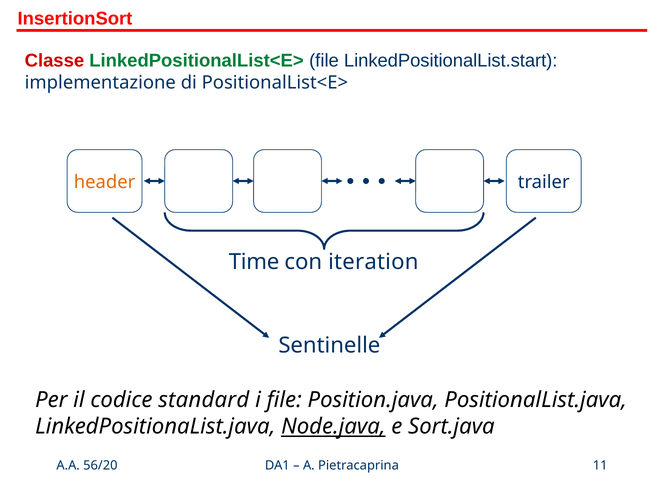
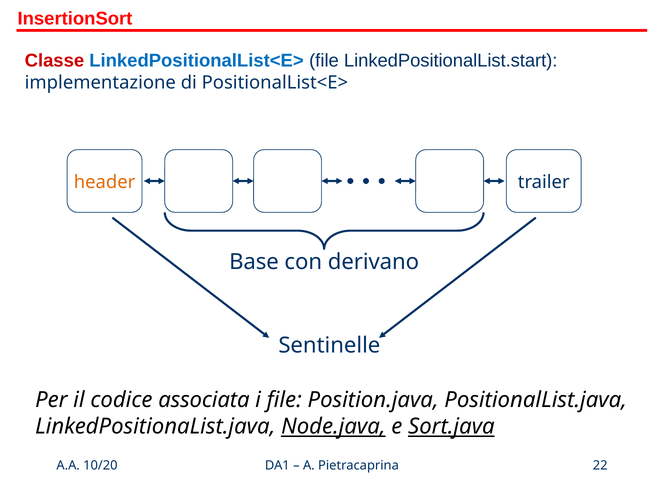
LinkedPositionalList<E> colour: green -> blue (196, 61)
Time: Time -> Base (254, 262)
iteration: iteration -> derivano (373, 262)
standard: standard -> associata (204, 400)
Sort.java underline: none -> present (451, 427)
56/20: 56/20 -> 10/20 (100, 466)
11: 11 -> 22 (600, 466)
